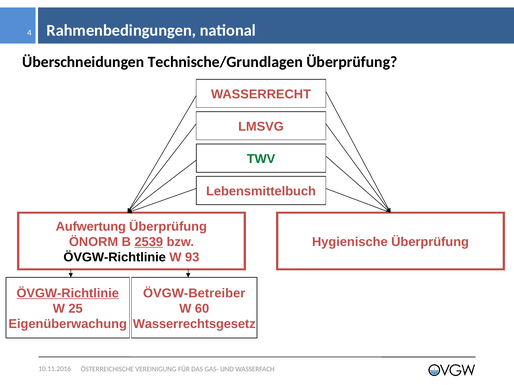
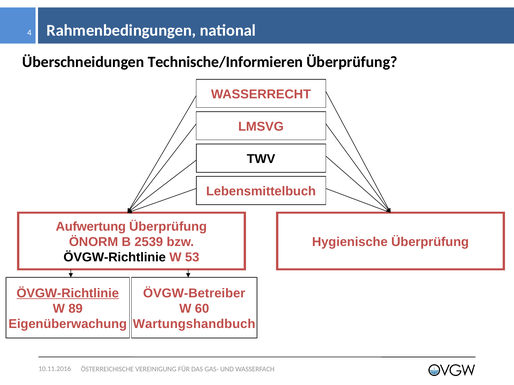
Technische/Grundlagen: Technische/Grundlagen -> Technische/Informieren (225, 62)
TWV colour: green -> black (261, 159)
2539 underline: present -> none (149, 242)
93: 93 -> 53 (192, 258)
25: 25 -> 89 (76, 309)
Wasserrechtsgesetz: Wasserrechtsgesetz -> Wartungshandbuch (194, 324)
